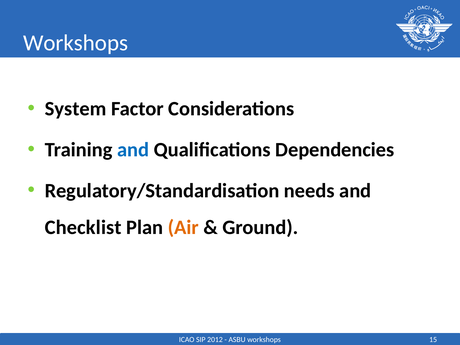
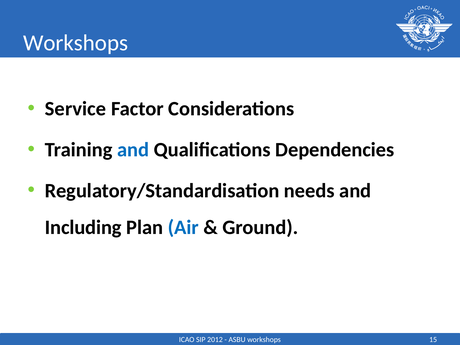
System: System -> Service (76, 109)
Checklist: Checklist -> Including (83, 227)
Air colour: orange -> blue (183, 227)
